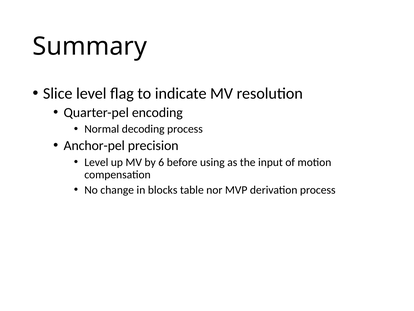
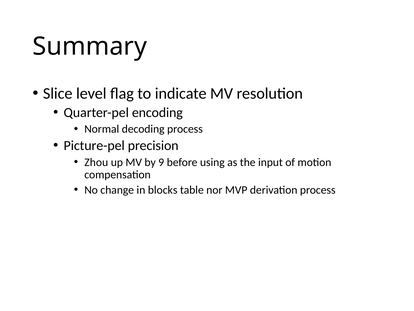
Anchor-pel: Anchor-pel -> Picture-pel (94, 145)
Level: Level -> Zhou (96, 162)
6: 6 -> 9 (161, 162)
